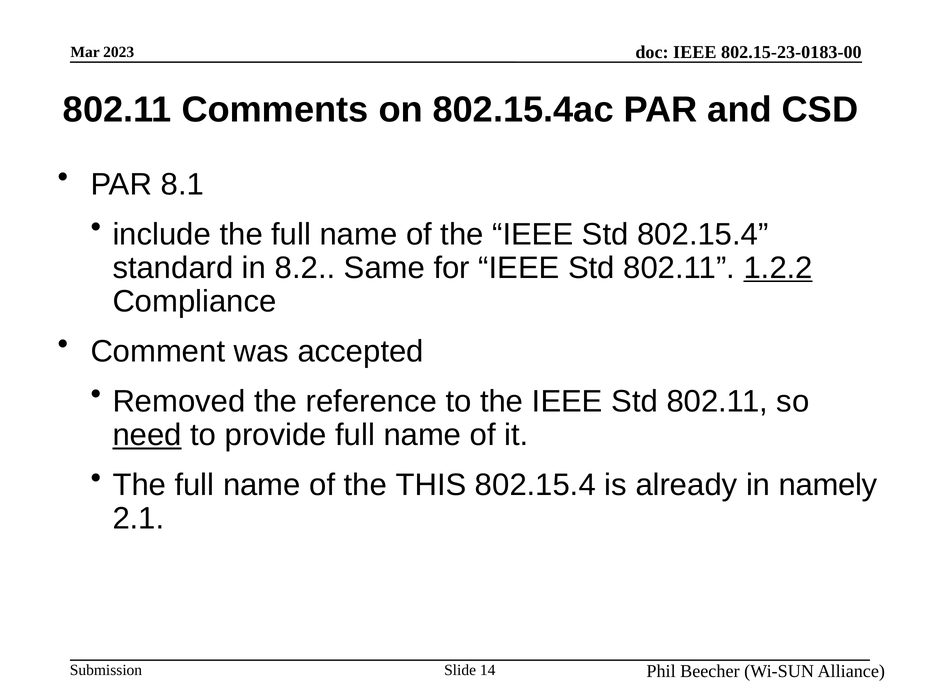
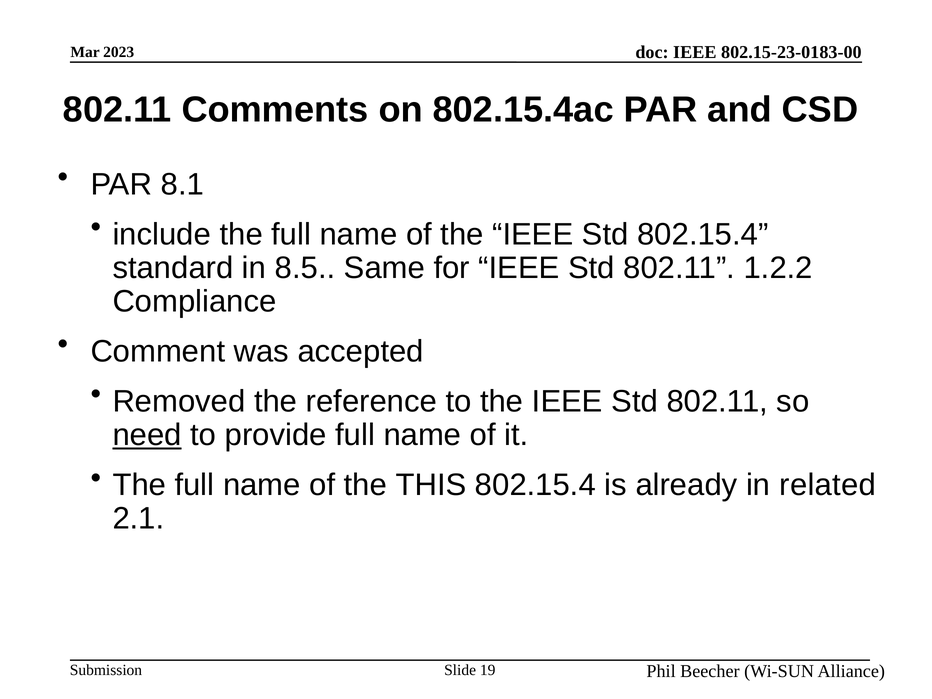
8.2: 8.2 -> 8.5 (305, 268)
1.2.2 underline: present -> none (778, 268)
namely: namely -> related (828, 485)
14: 14 -> 19 (488, 670)
